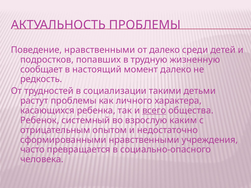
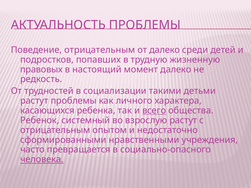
Поведение нравственными: нравственными -> отрицательным (100, 50)
сообщает: сообщает -> правовых (41, 70)
взрослую каким: каким -> растут (183, 120)
человека underline: none -> present (42, 160)
